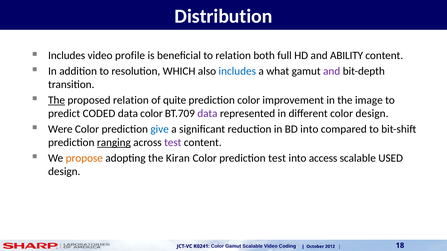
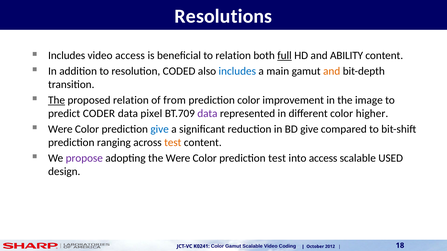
Distribution: Distribution -> Resolutions (223, 16)
video profile: profile -> access (130, 56)
full underline: none -> present (285, 56)
WHICH: WHICH -> CODED (179, 71)
what: what -> main (278, 71)
and colour: purple -> orange (332, 71)
quite: quite -> from (175, 100)
CODED: CODED -> CODER (99, 114)
data color: color -> pixel (151, 114)
color design: design -> higher (372, 114)
BD into: into -> give (309, 129)
ranging underline: present -> none (114, 143)
test colour: purple -> orange (173, 143)
propose colour: orange -> purple (84, 158)
the Kiran: Kiran -> Were (178, 158)
